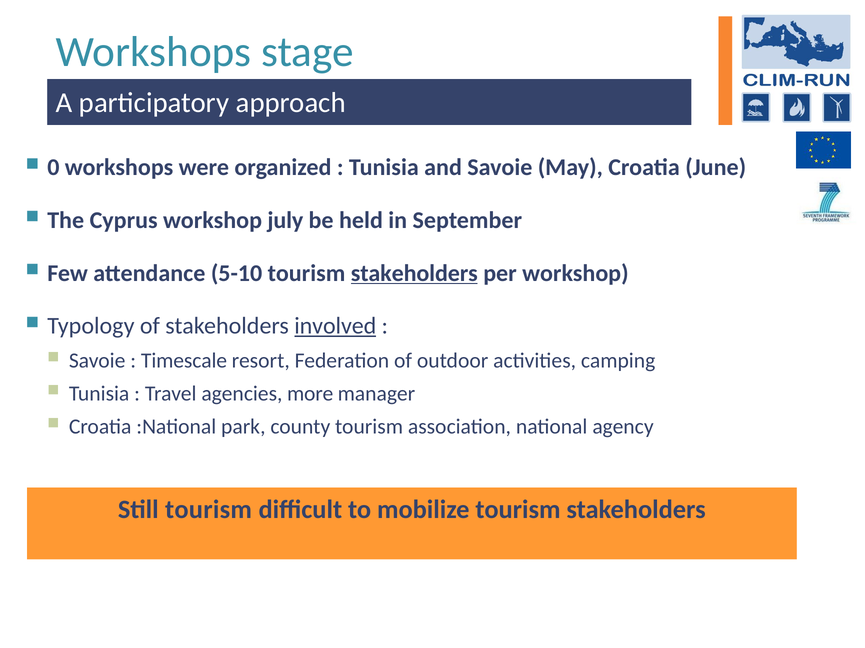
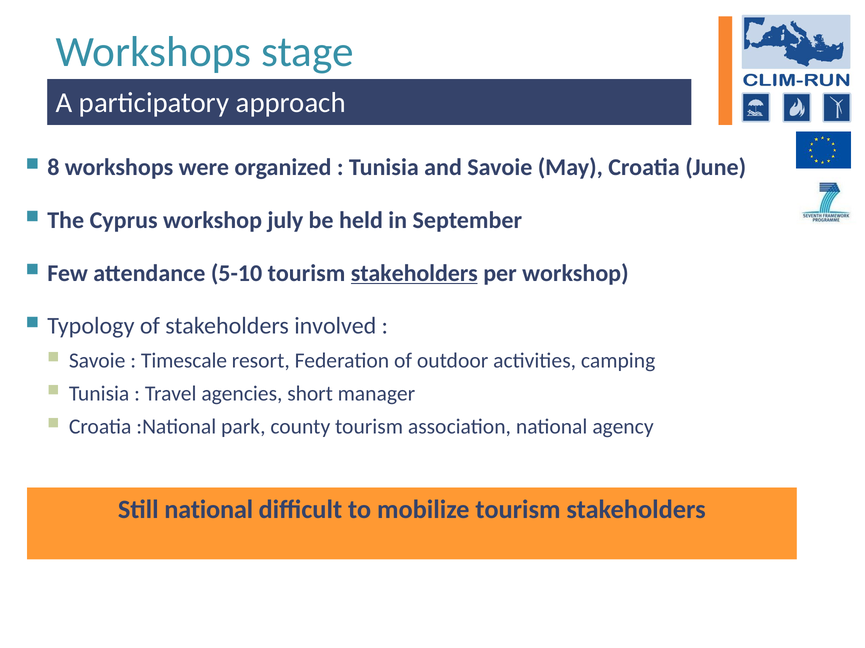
0: 0 -> 8 (53, 168)
involved underline: present -> none (335, 326)
more: more -> short (310, 394)
Still tourism: tourism -> national (209, 510)
